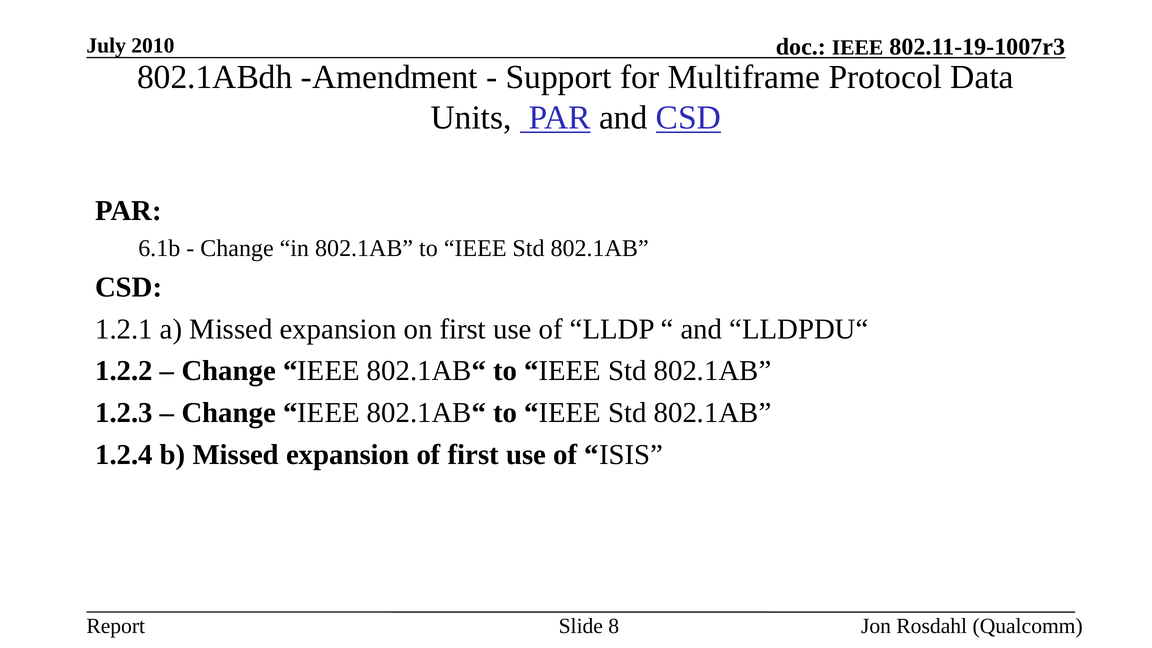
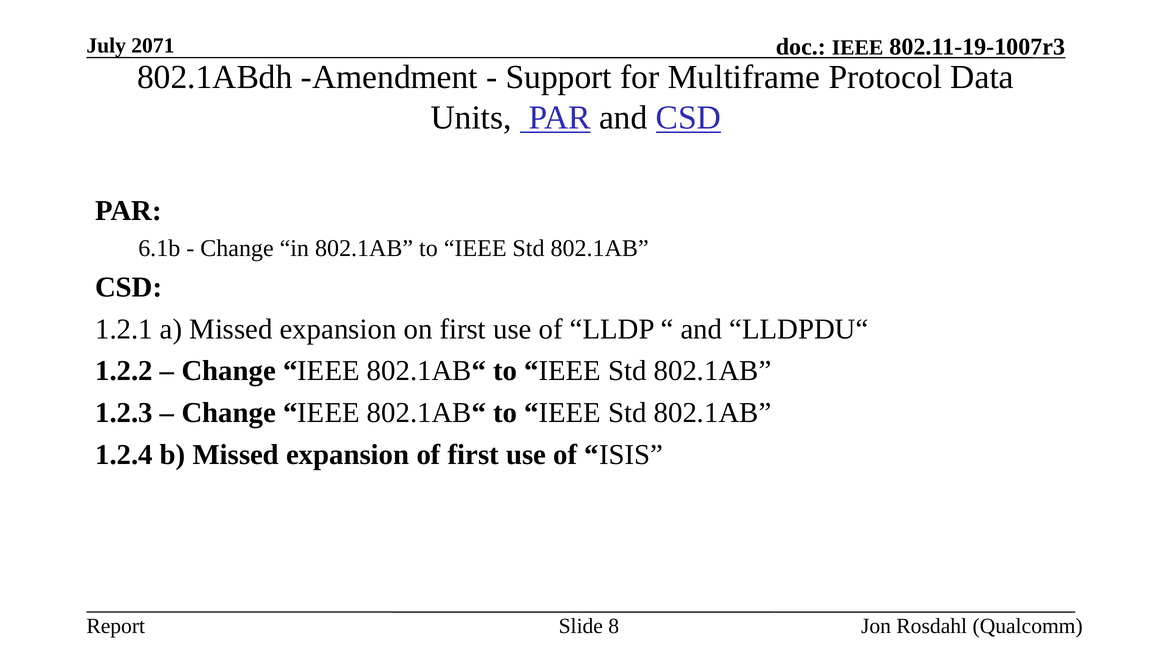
2010: 2010 -> 2071 (153, 46)
